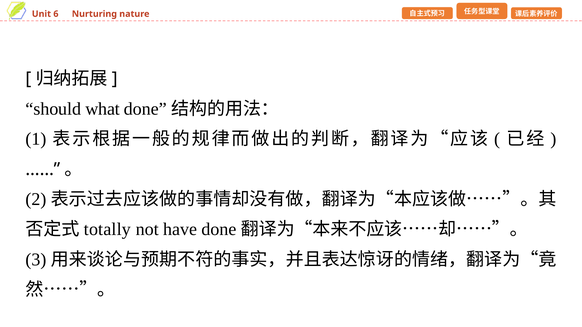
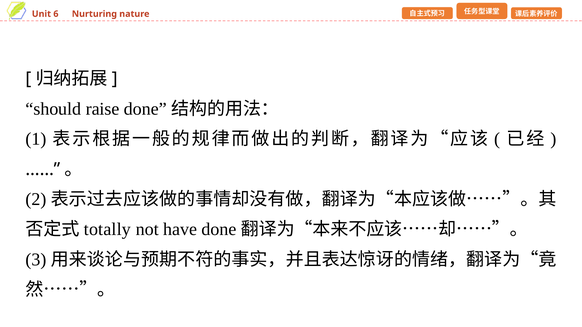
what: what -> raise (103, 109)
